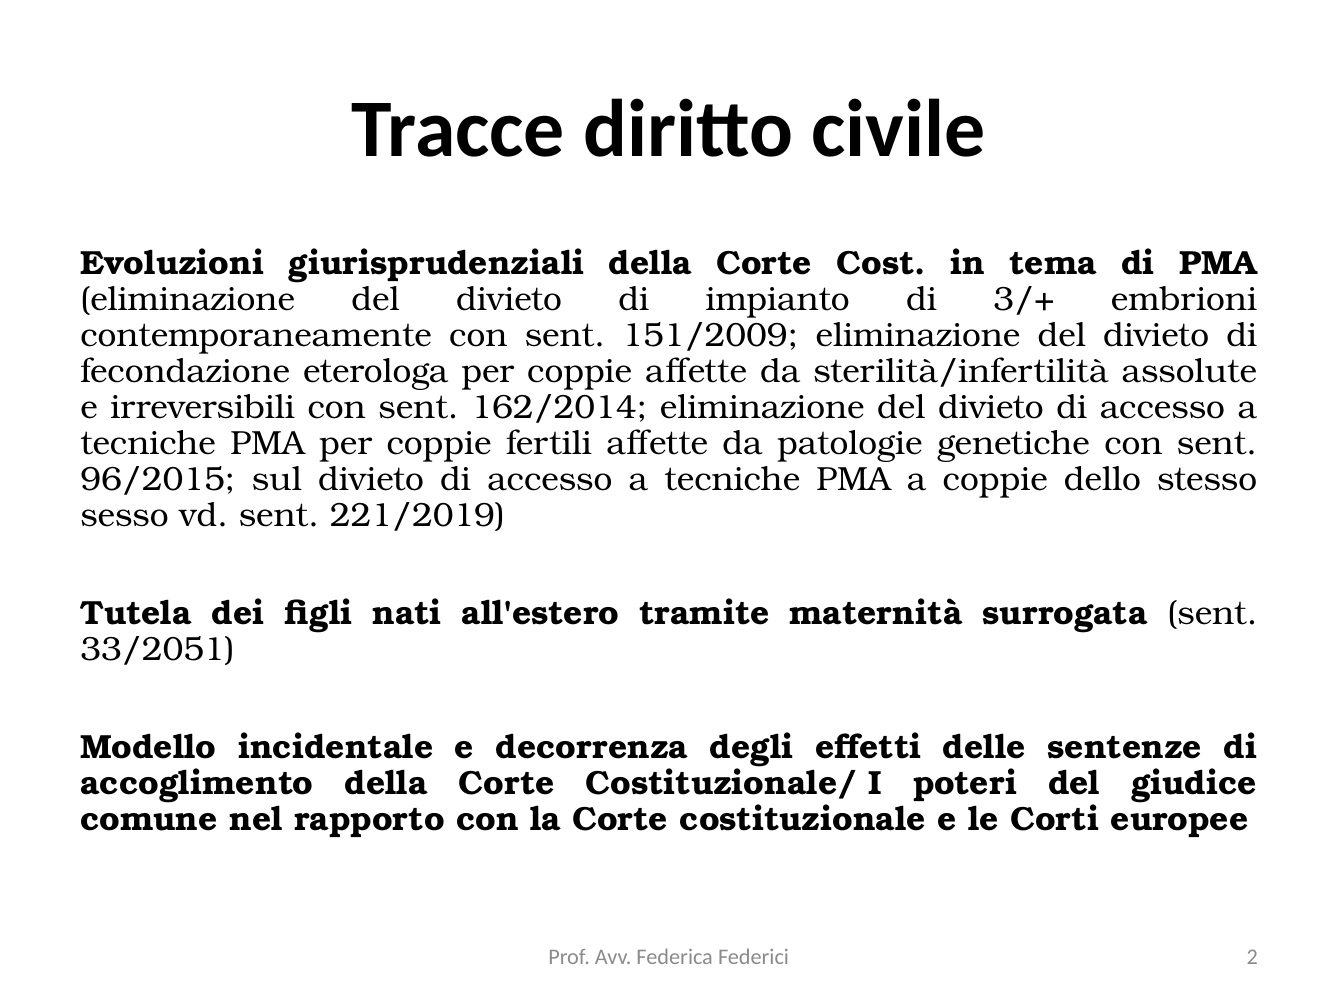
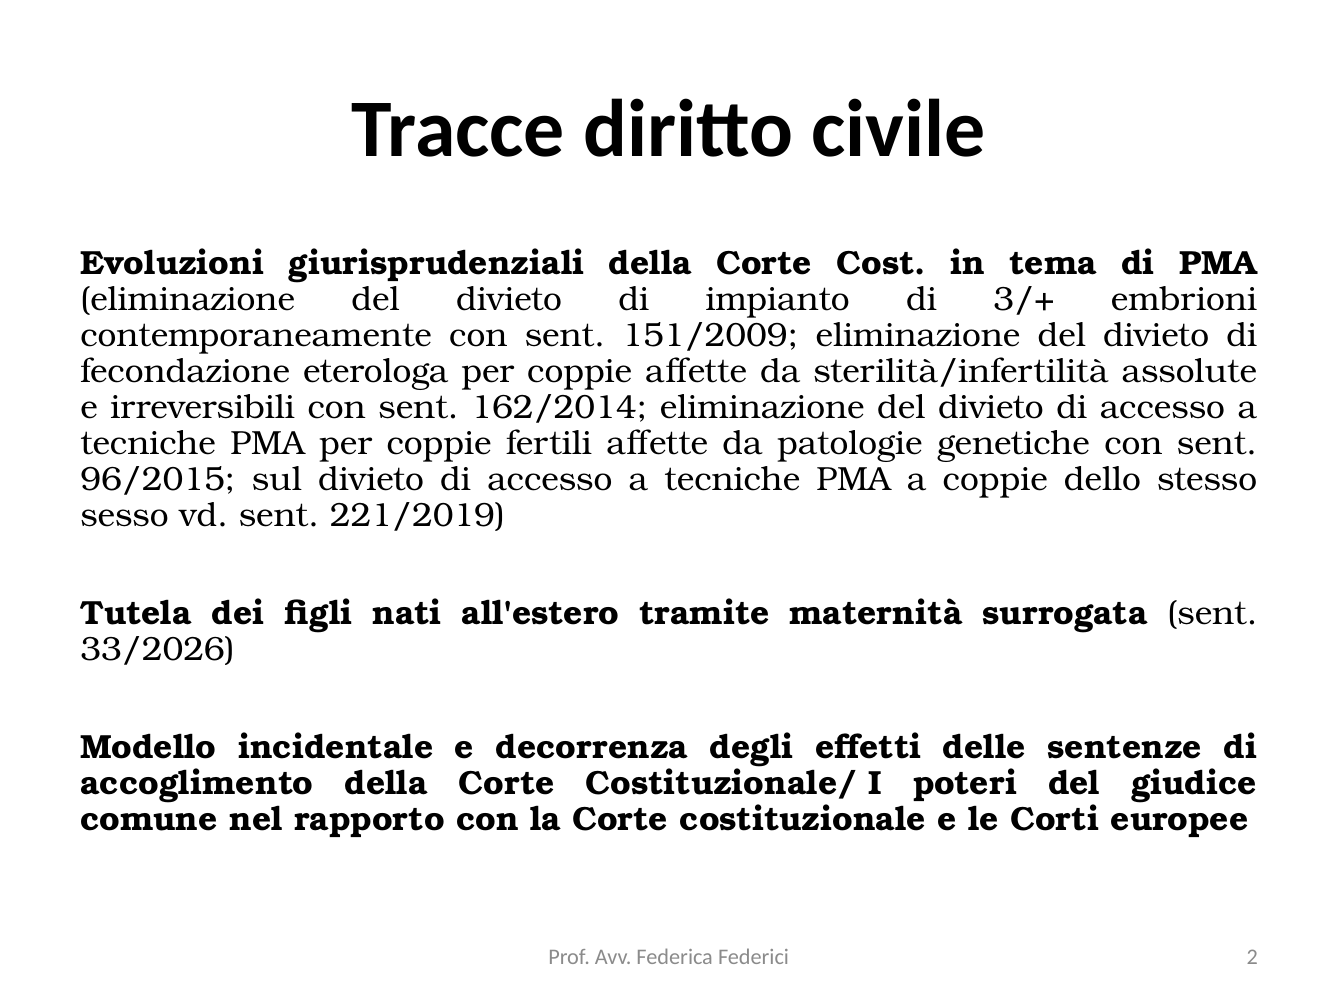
33/2051: 33/2051 -> 33/2026 (158, 650)
